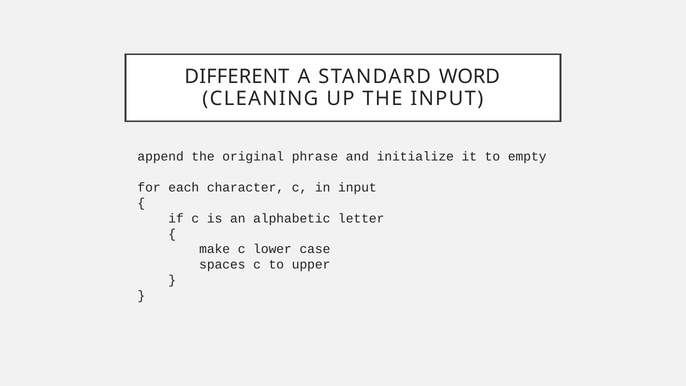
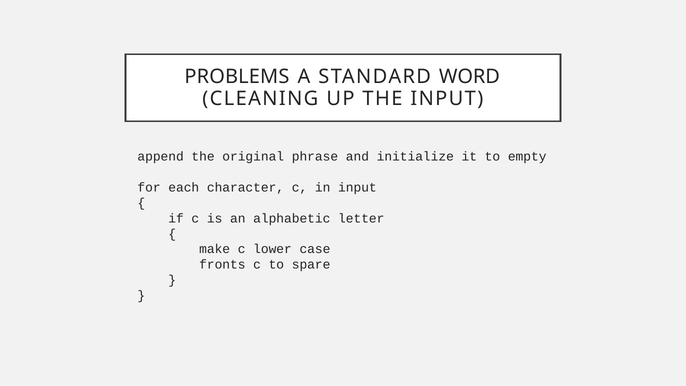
DIFFERENT: DIFFERENT -> PROBLEMS (237, 77)
spaces: spaces -> fronts (222, 265)
upper: upper -> spare (311, 265)
